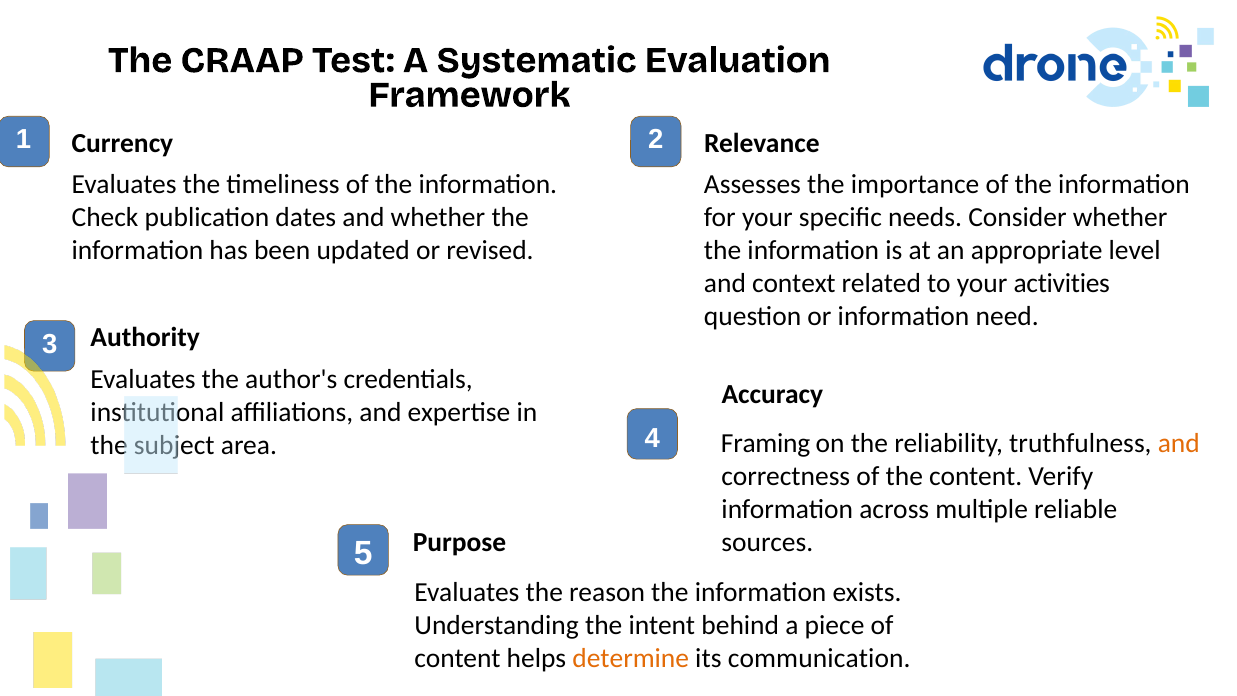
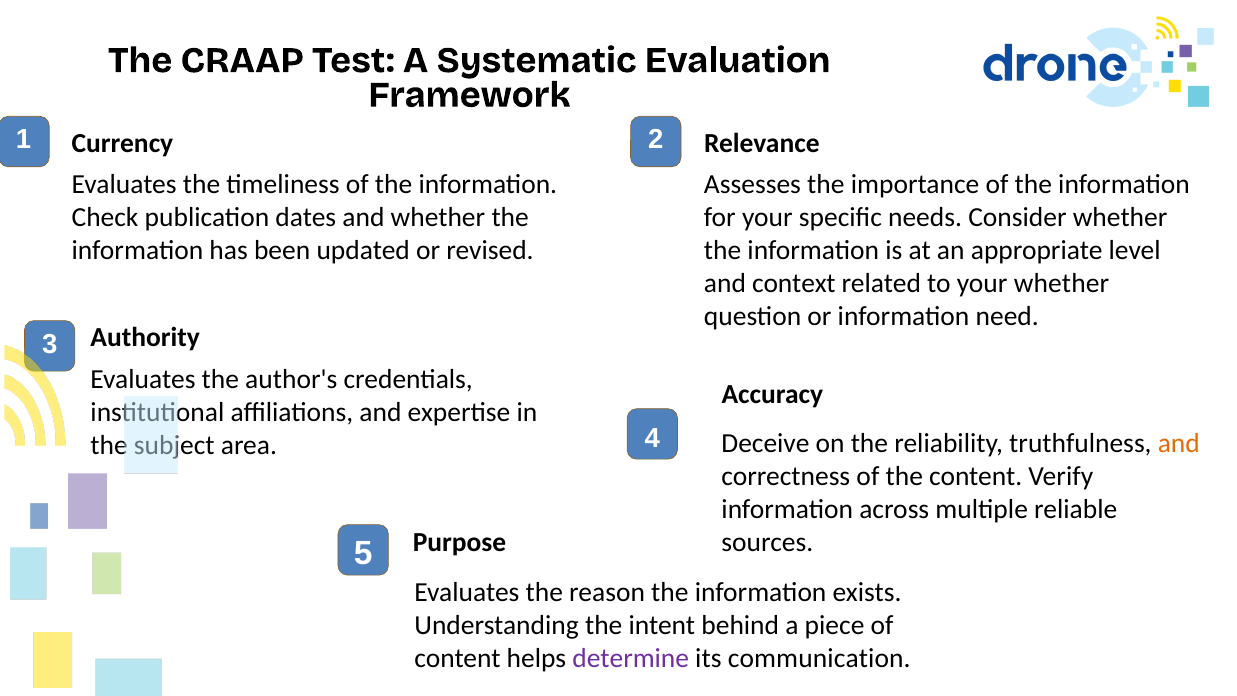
your activities: activities -> whether (1062, 283)
Framing: Framing -> Deceive (765, 443)
determine colour: orange -> purple (631, 658)
